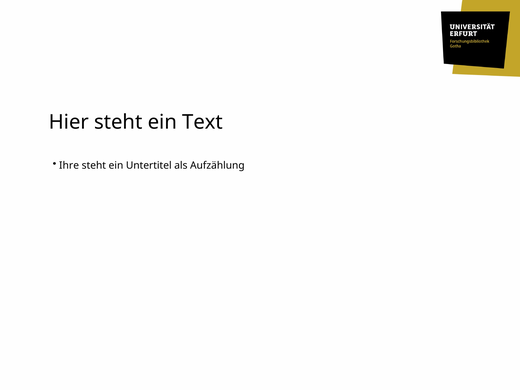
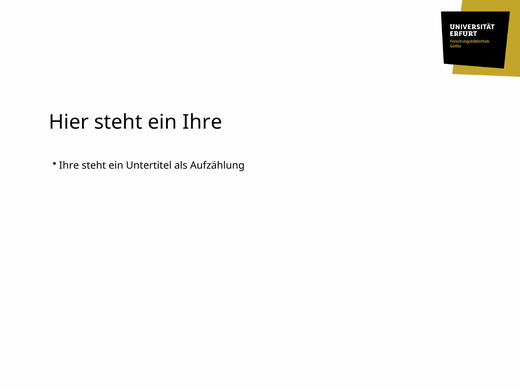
ein Text: Text -> Ihre (202, 122)
